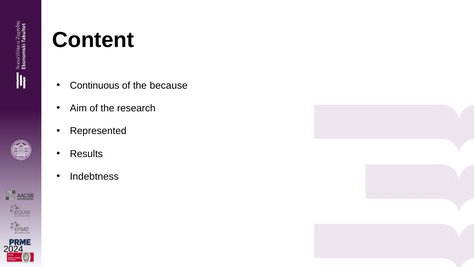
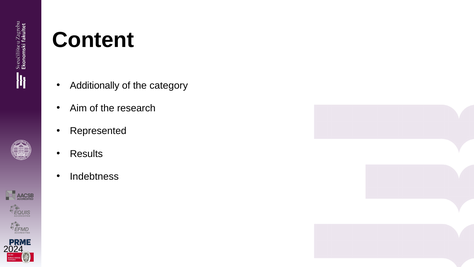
Continuous: Continuous -> Additionally (95, 85)
because: because -> category (169, 85)
